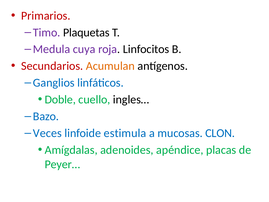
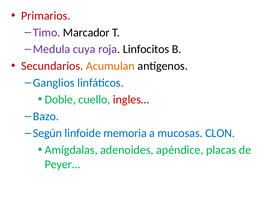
Plaquetas: Plaquetas -> Marcador (86, 32)
ingles… colour: black -> red (131, 99)
Veces: Veces -> Según (47, 133)
estimula: estimula -> memoria (125, 133)
